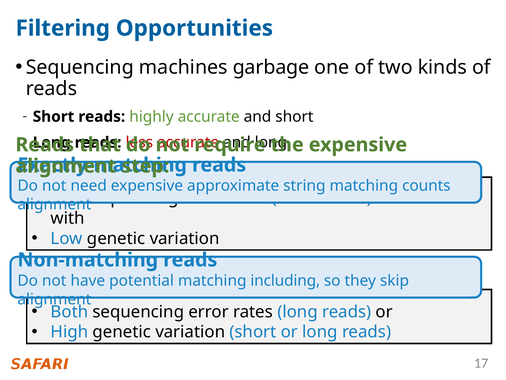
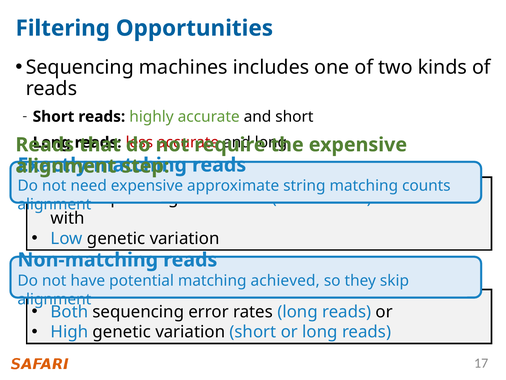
garbage: garbage -> includes (271, 67)
including: including -> achieved (285, 280)
